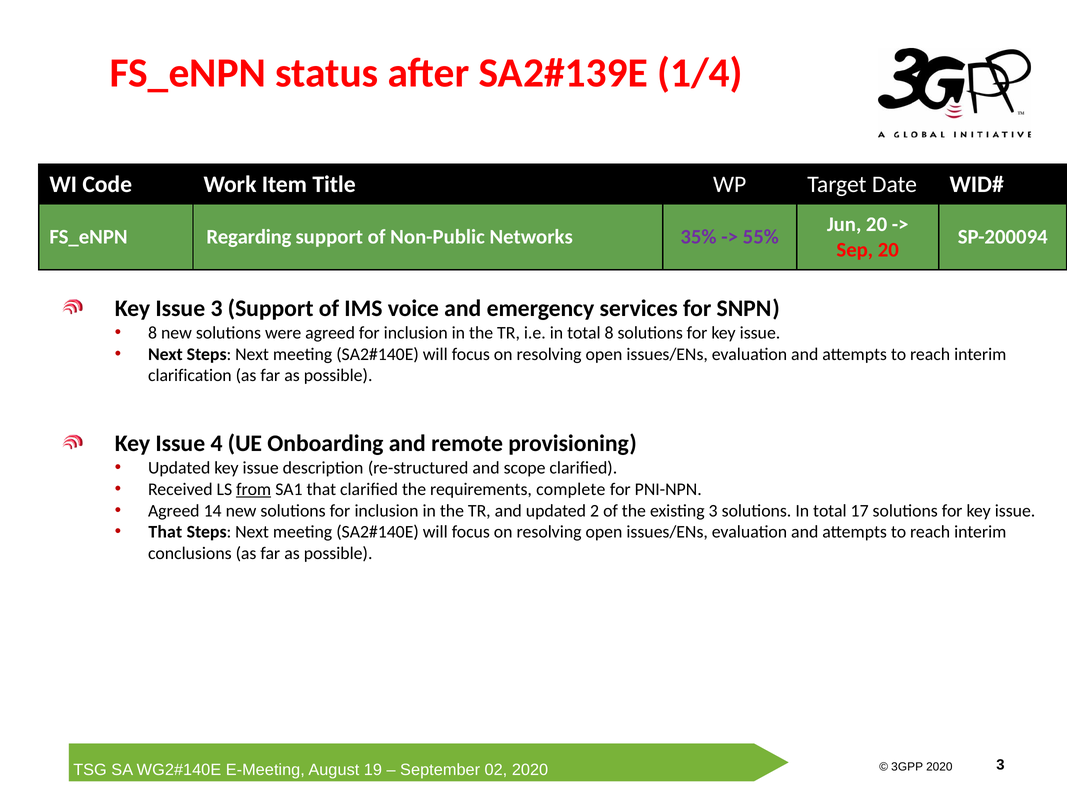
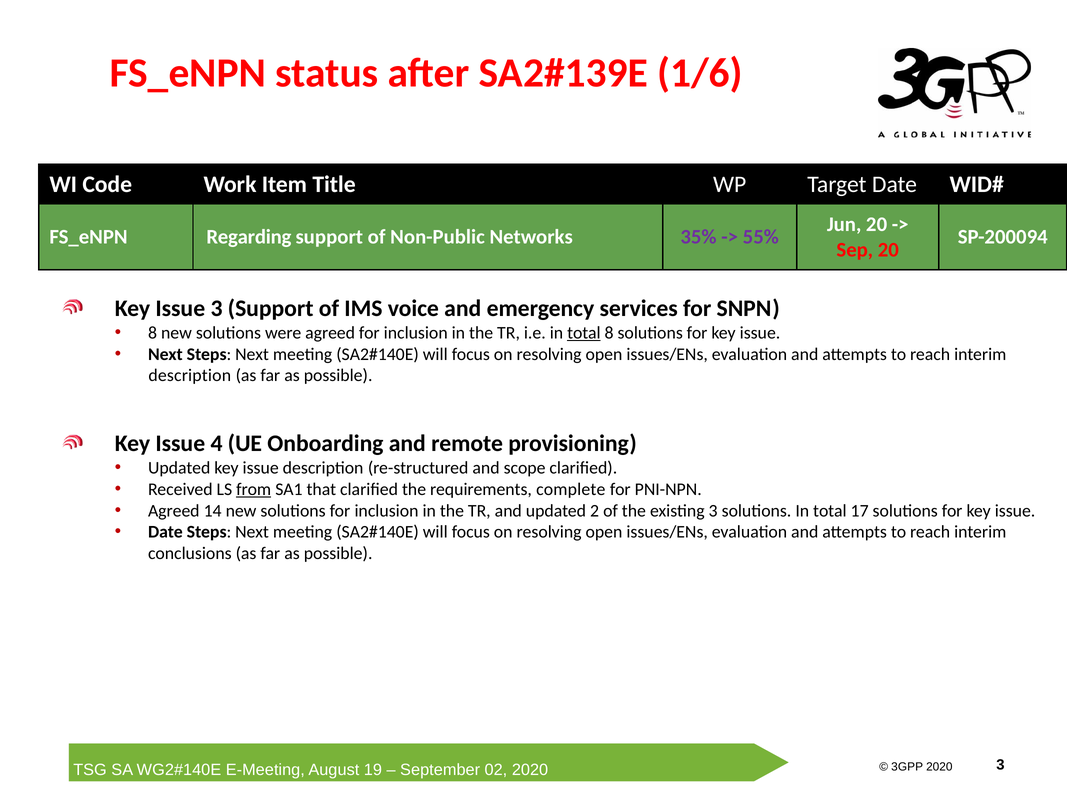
1/4: 1/4 -> 1/6 (700, 73)
total underline: none -> present (584, 333)
clarification: clarification -> description (190, 376)
That: That -> Date (165, 532)
